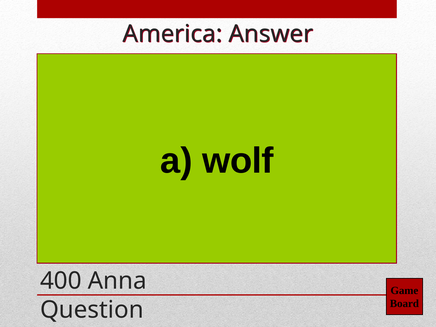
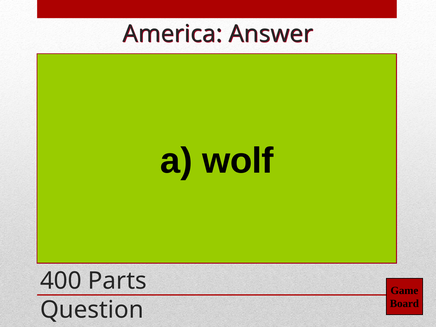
Anna: Anna -> Parts (117, 281)
